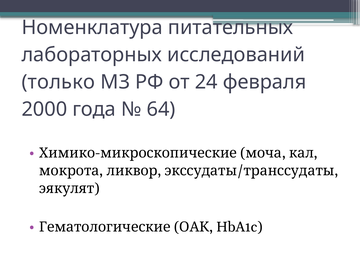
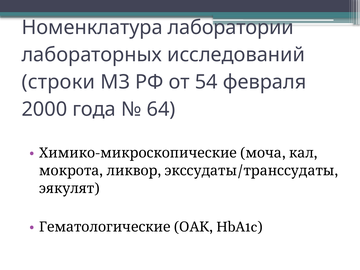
питательных: питательных -> лаборатории (231, 28)
только: только -> строки (58, 82)
24: 24 -> 54 (206, 82)
